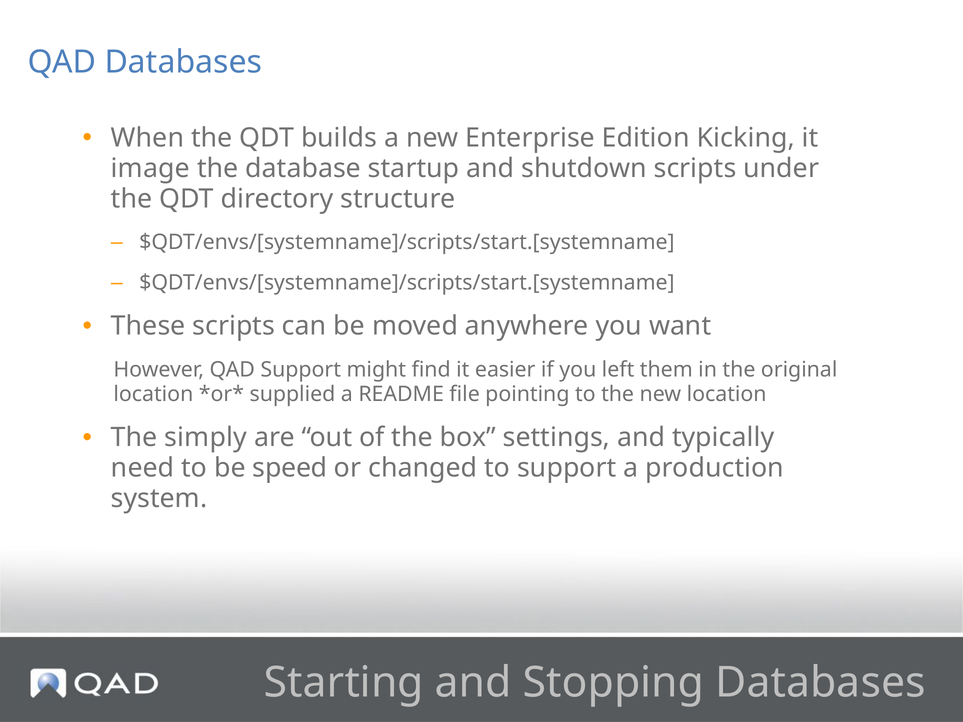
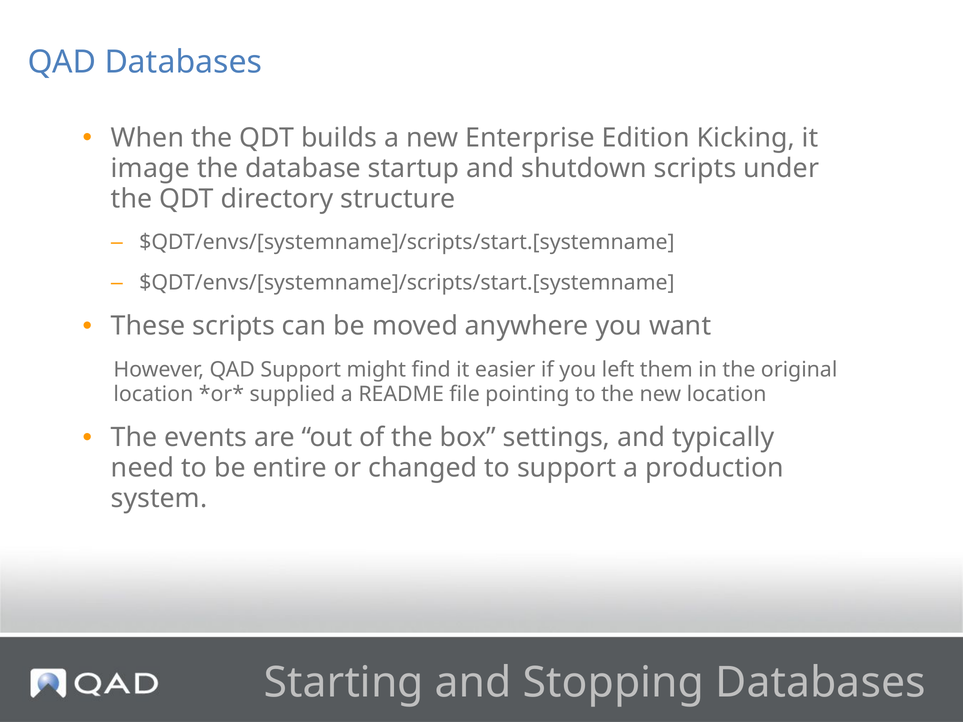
simply: simply -> events (206, 438)
speed: speed -> entire (290, 468)
